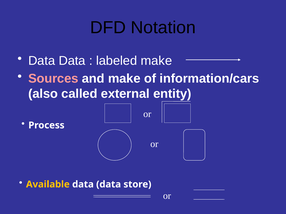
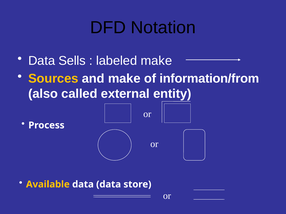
Data: Data -> Sells (72, 61)
Sources colour: pink -> yellow (53, 79)
information/cars: information/cars -> information/from (209, 79)
